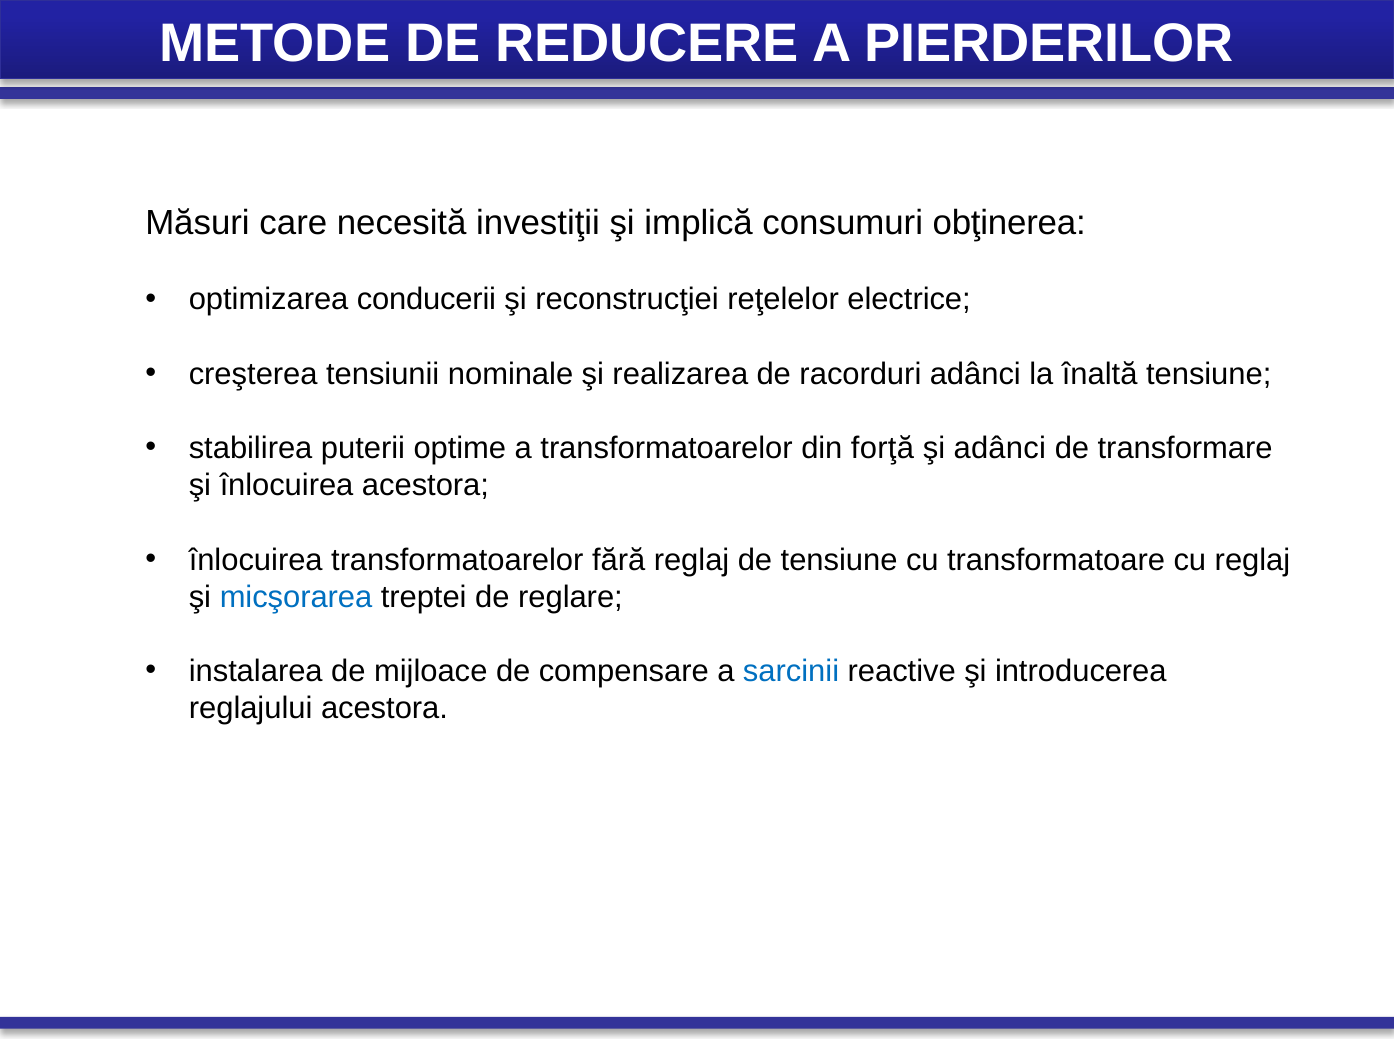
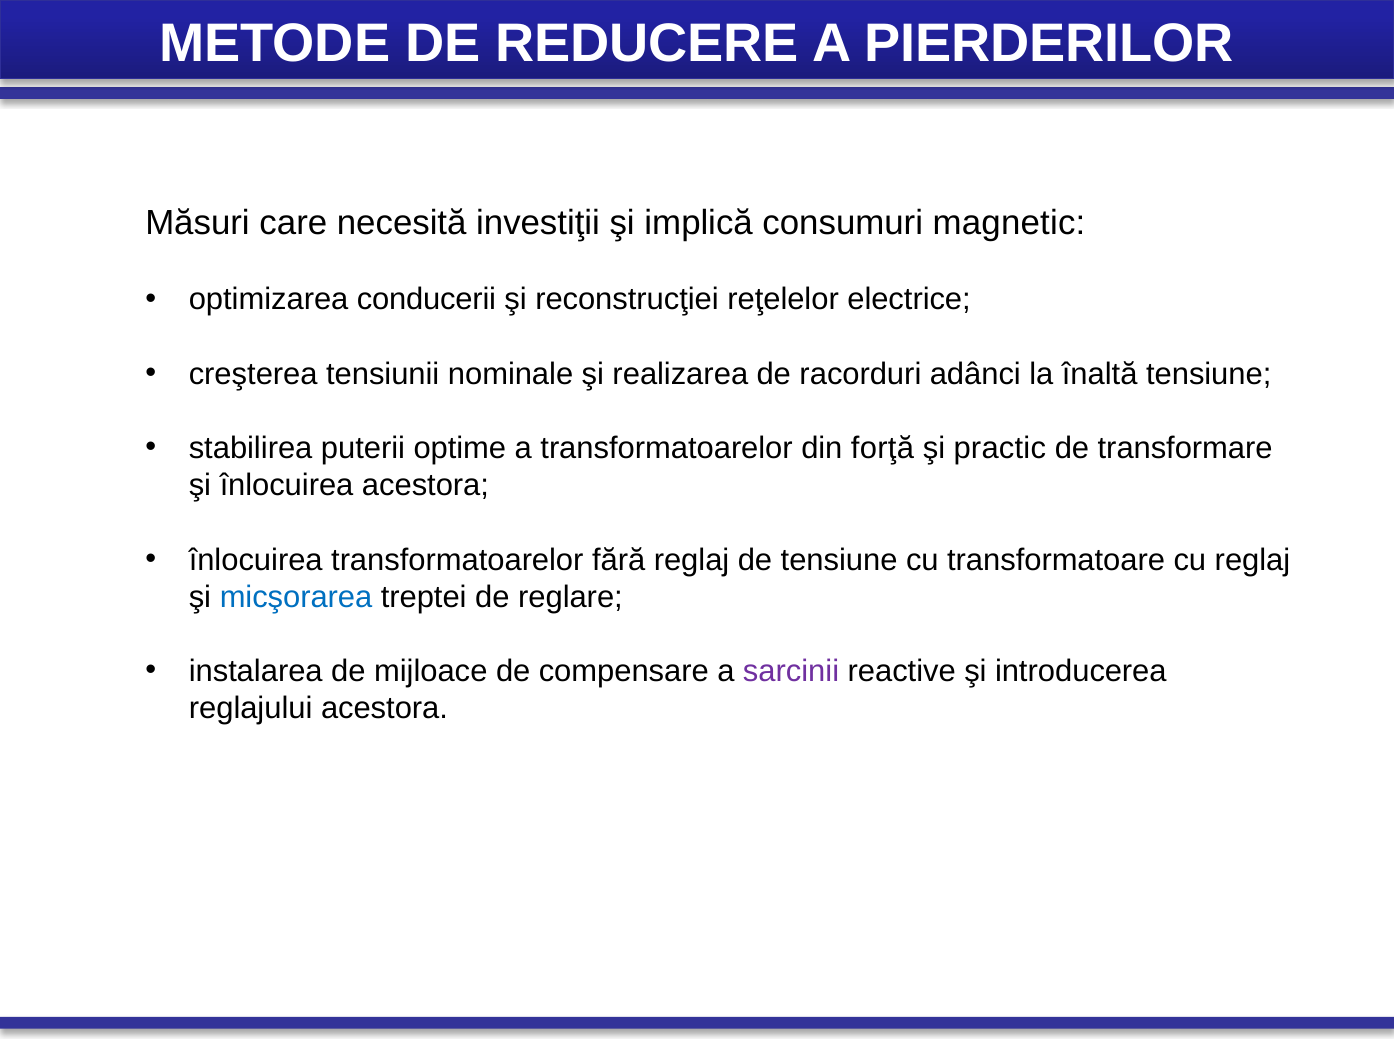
obţinerea: obţinerea -> magnetic (1009, 223)
şi adânci: adânci -> practic (1000, 448)
sarcinii colour: blue -> purple (791, 671)
